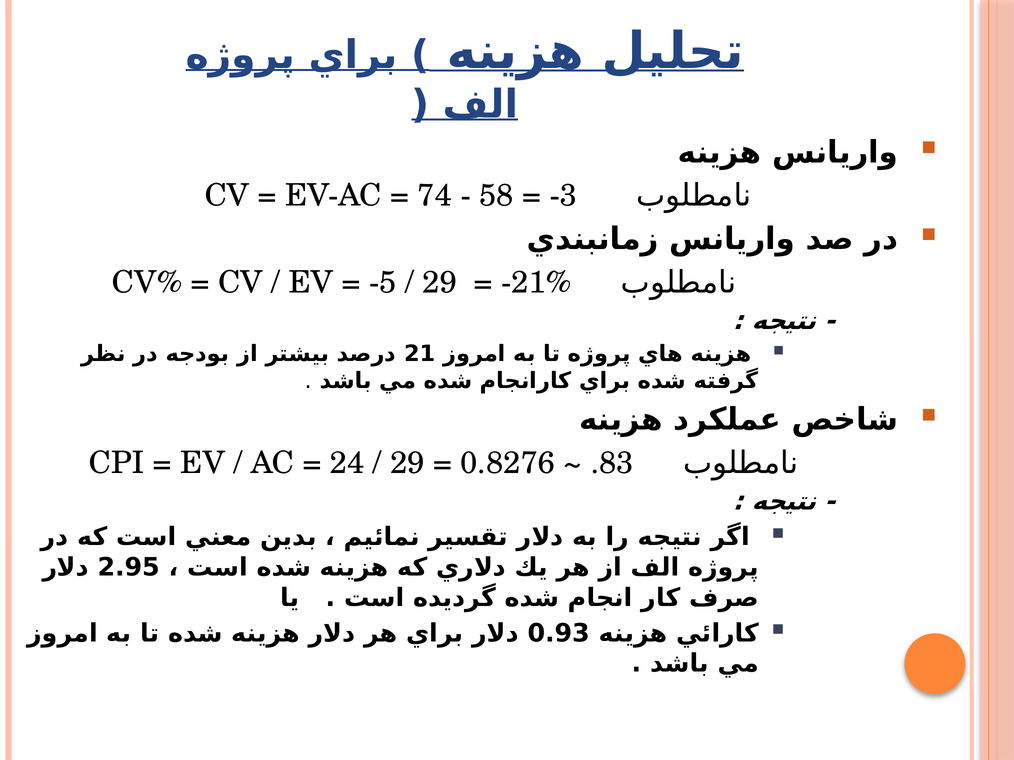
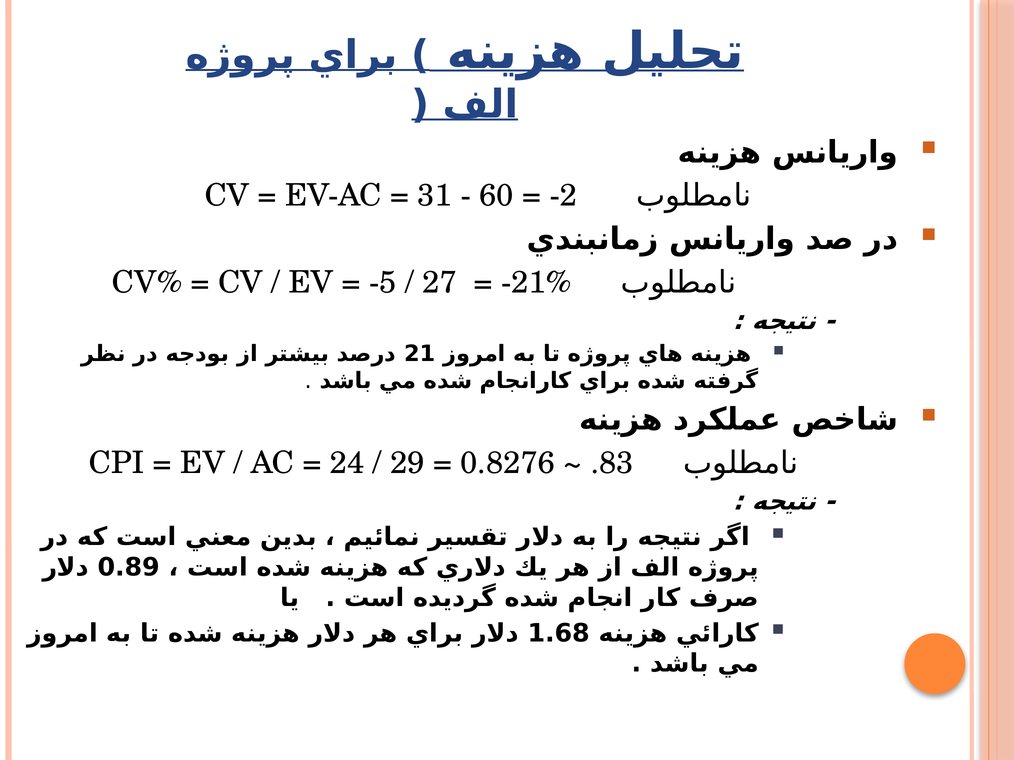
74: 74 -> 31 (435, 196)
58: 58 -> 60 (496, 196)
-3: -3 -> -2 (563, 196)
29: 29 -> 27 (440, 283)
2.95: 2.95 -> 0.89 (129, 568)
0.93: 0.93 -> 1.68 (559, 634)
